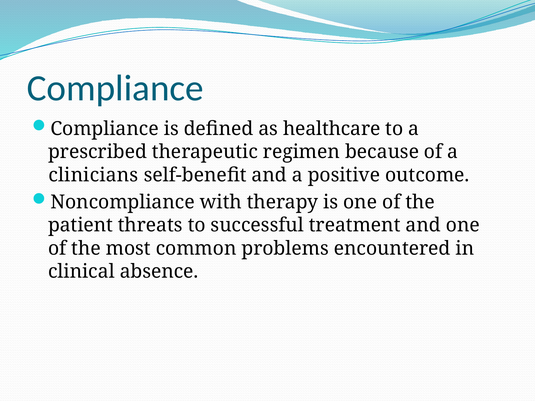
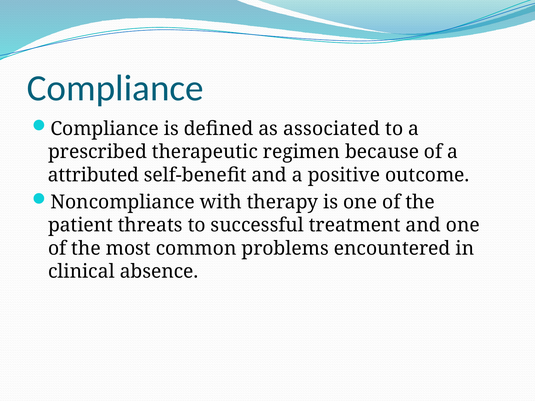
healthcare: healthcare -> associated (332, 129)
clinicians: clinicians -> attributed (94, 175)
